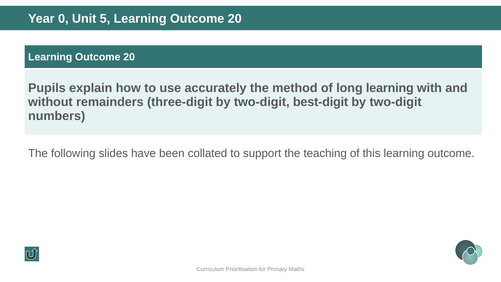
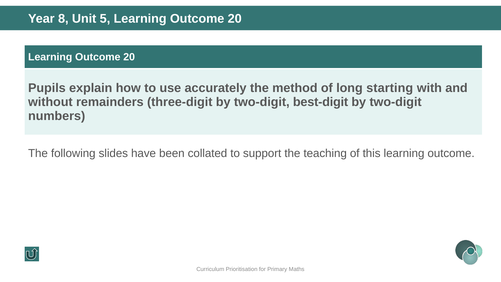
0: 0 -> 8 (63, 19)
long learning: learning -> starting (390, 88)
